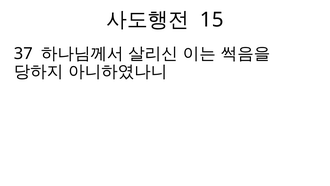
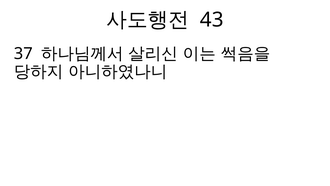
15: 15 -> 43 (212, 20)
